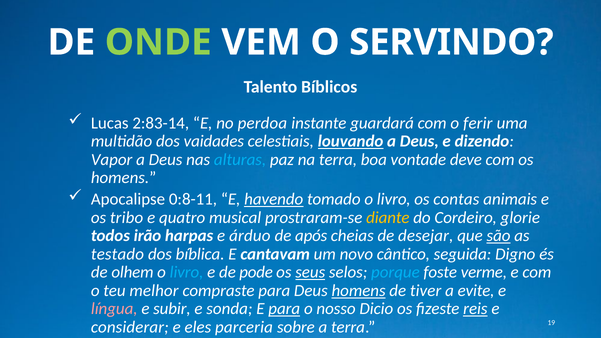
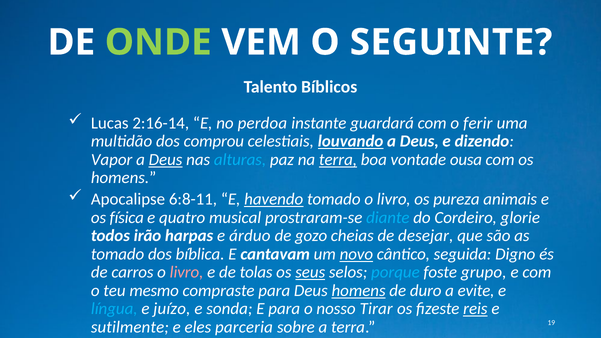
SERVINDO: SERVINDO -> SEGUINTE (451, 42)
2:83-14: 2:83-14 -> 2:16-14 (161, 123)
vaidades: vaidades -> comprou (214, 141)
Deus underline: none -> present (166, 160)
terra underline: none -> present (338, 160)
deve: deve -> ousa (466, 160)
0:8-11: 0:8-11 -> 6:8-11 (193, 199)
contas: contas -> pureza (456, 199)
tribo: tribo -> física (127, 217)
diante colour: yellow -> light blue (388, 217)
após: após -> gozo (311, 236)
são underline: present -> none (499, 236)
testado: testado -> tomado (118, 254)
novo underline: none -> present (356, 254)
olhem: olhem -> carros (132, 272)
livro colour: light blue -> pink (187, 272)
pode: pode -> tolas (256, 272)
verme: verme -> grupo (484, 272)
melhor: melhor -> mesmo (154, 291)
tiver: tiver -> duro (426, 291)
língua colour: pink -> light blue (114, 309)
subir: subir -> juízo (172, 309)
para underline: present -> none (284, 309)
Dicio: Dicio -> Tirar (376, 309)
considerar: considerar -> sutilmente (130, 327)
